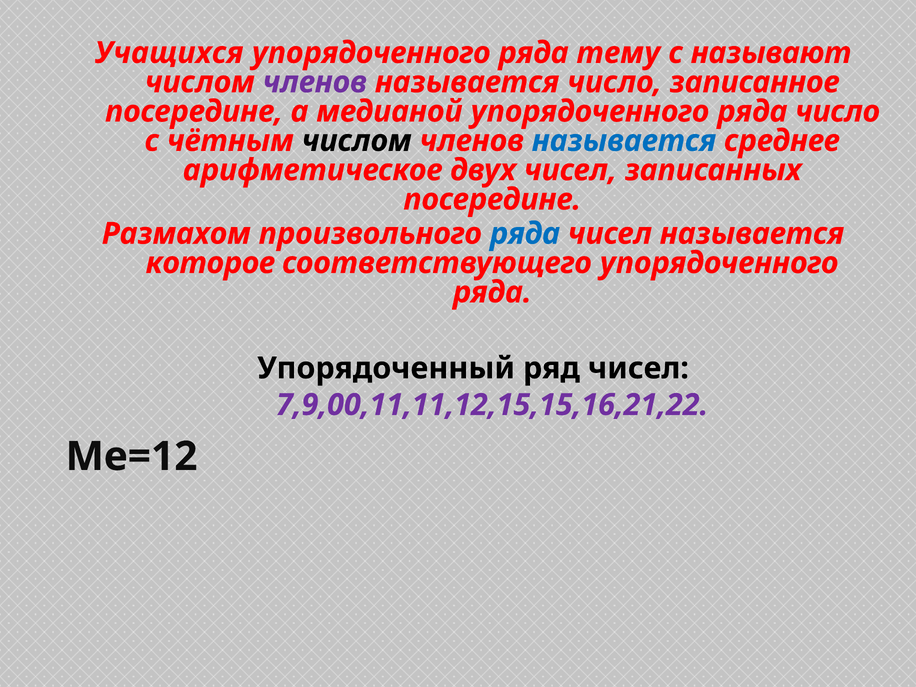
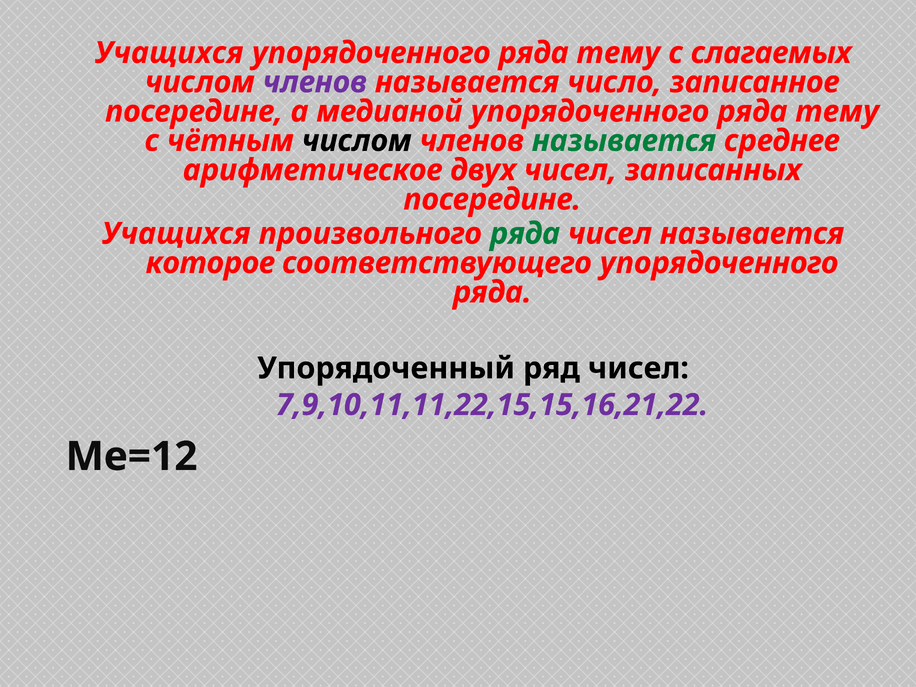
называют: называют -> слагаемых (771, 53)
медианой упорядоченного ряда число: число -> тему (837, 112)
называется colour: blue -> green (624, 141)
Размахом: Размахом -> Учащихся (176, 234)
ряда colour: blue -> green (525, 234)
7,9,00,11,11,12,15,15,16,21,22: 7,9,00,11,11,12,15,15,16,21,22 -> 7,9,10,11,11,22,15,15,16,21,22 (492, 405)
